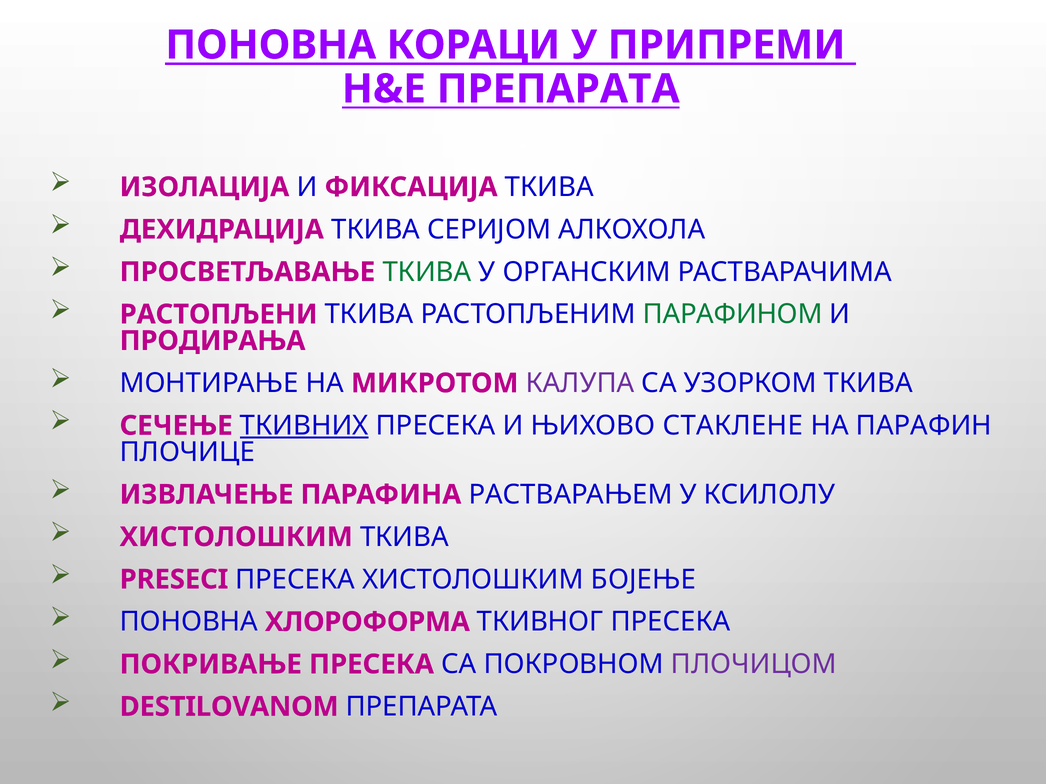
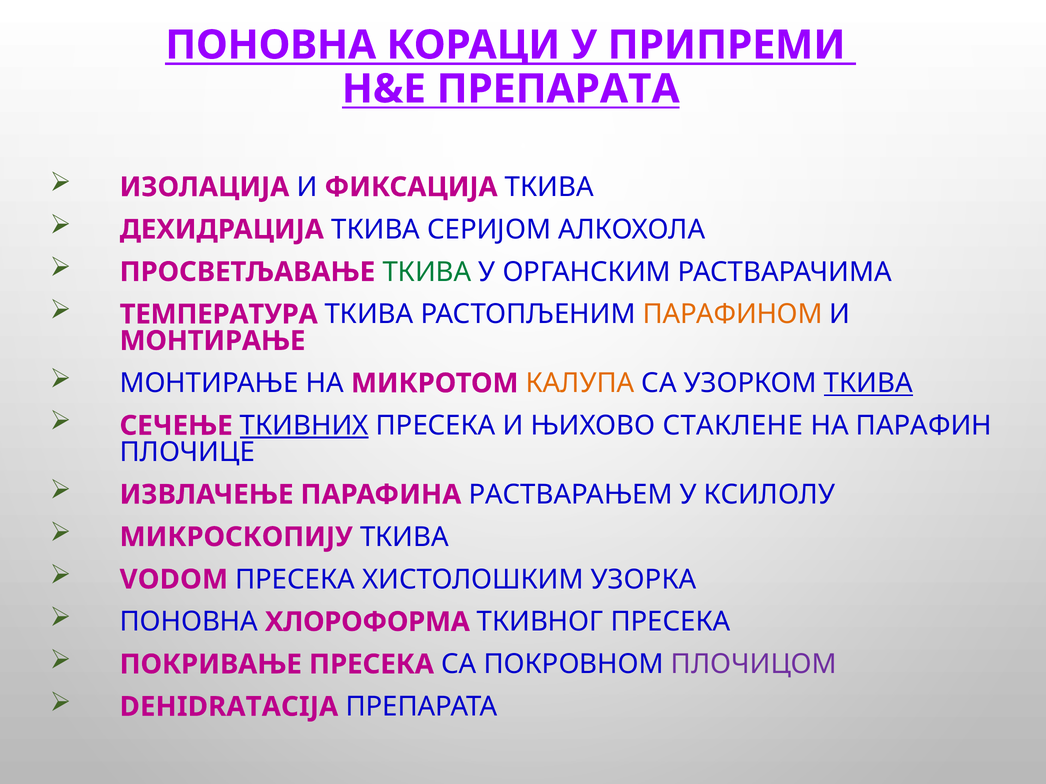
РАСТОПЉЕНИ: РАСТОПЉЕНИ -> ТЕМПЕРАТУРА (219, 315)
ПАРАФИНОМ colour: green -> orange (733, 315)
ПРОДИРАЊА: ПРОДИРАЊА -> МОНТИРАЊЕ (213, 341)
КАЛУПА colour: purple -> orange (580, 383)
ТКИВА underline: none -> present (868, 383)
ХИСТОЛОШКИМ: ХИСТОЛОШКИМ -> МИКРОСКОПИЈУ (236, 537)
PRESECI: PRESECI -> VODOM (174, 580)
БОЈЕЊЕ: БОЈЕЊЕ -> УЗОРКА (644, 580)
DESTILOVANOM: DESTILOVANOM -> DEHIDRATACIJA (229, 707)
